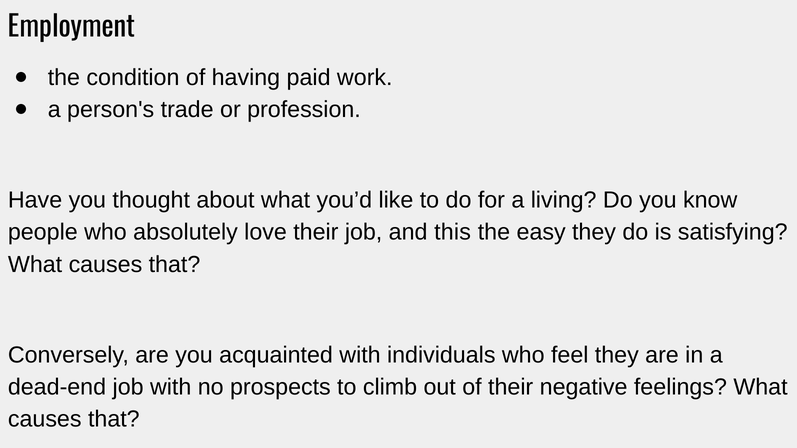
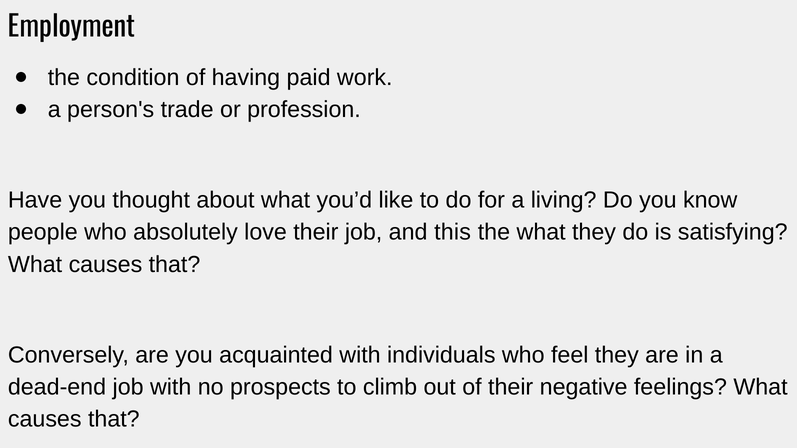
the easy: easy -> what (541, 232)
